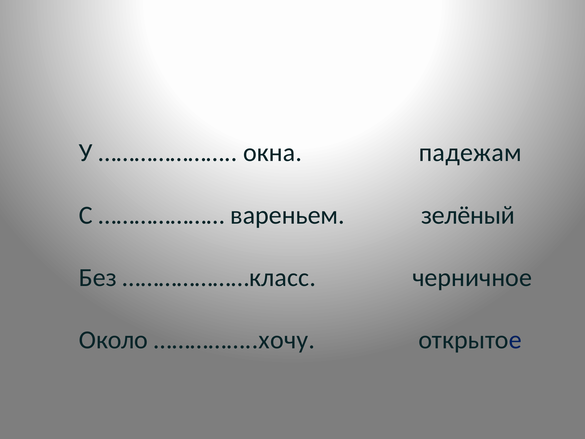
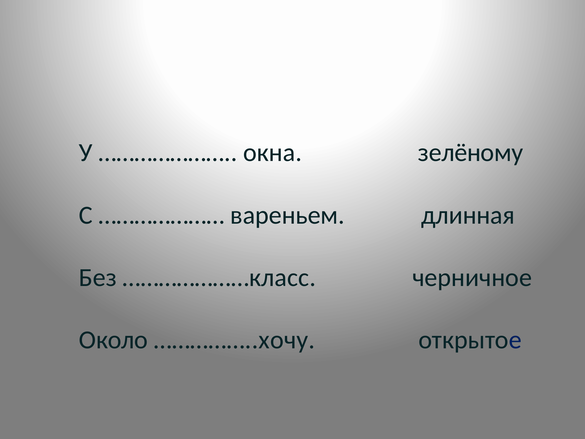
падежам: падежам -> зелёному (471, 153)
зелёный: зелёный -> длинная (468, 215)
